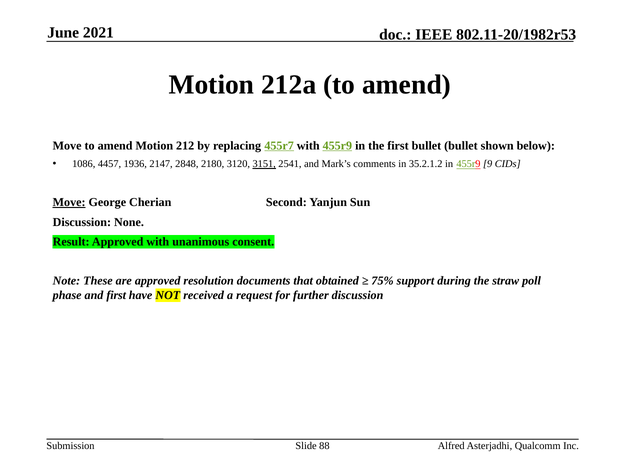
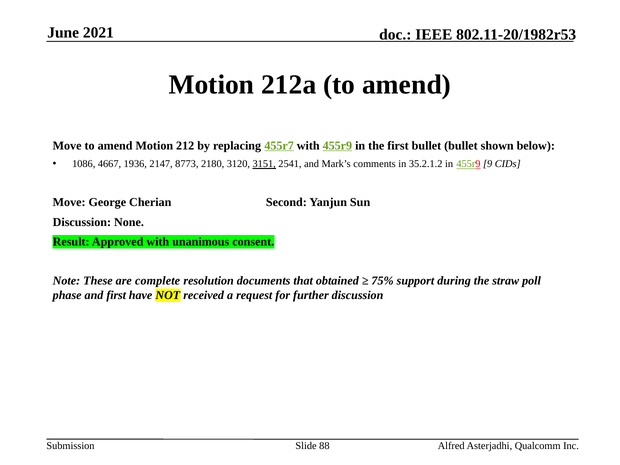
4457: 4457 -> 4667 (110, 164)
2848: 2848 -> 8773 (187, 164)
Move underline: present -> none (69, 202)
are approved: approved -> complete (158, 281)
